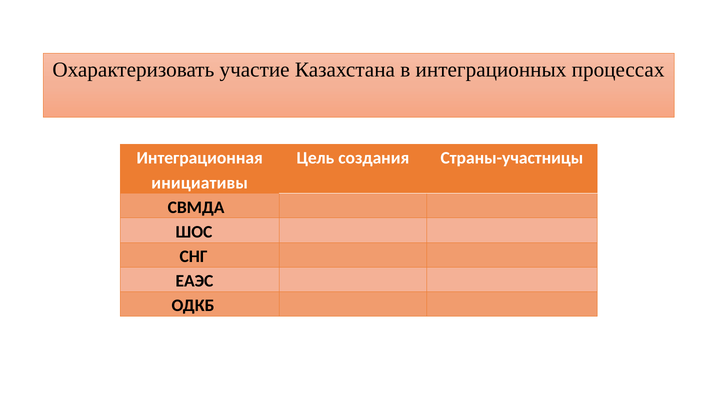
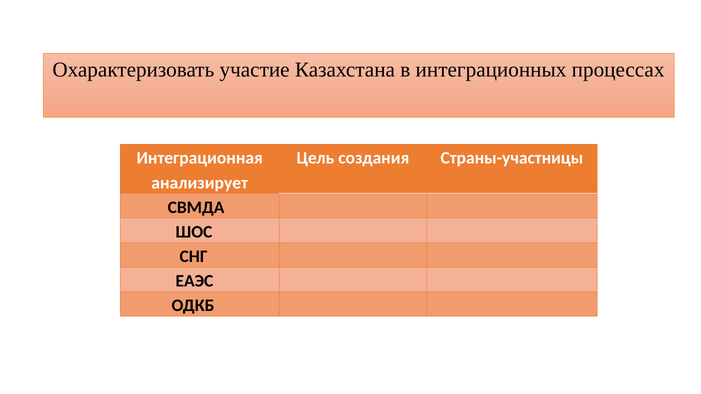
инициативы: инициативы -> анализирует (200, 183)
